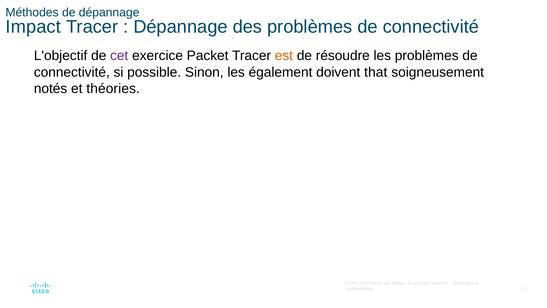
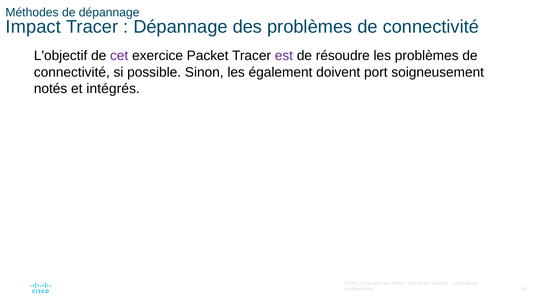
est colour: orange -> purple (284, 56)
that: that -> port (376, 72)
théories: théories -> intégrés (113, 88)
